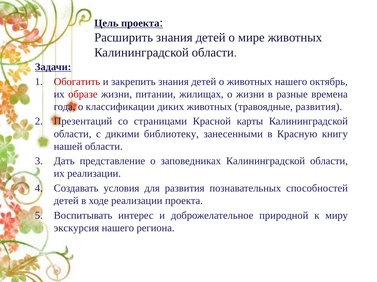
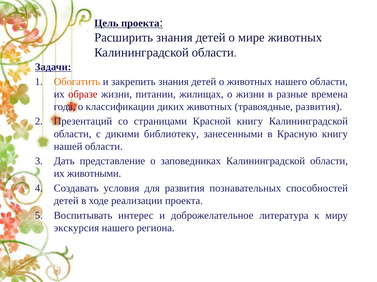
Обогатить colour: red -> orange (77, 82)
нашего октябрь: октябрь -> области (329, 82)
Красной карты: карты -> книгу (250, 122)
их реализации: реализации -> животными (94, 174)
природной: природной -> литература (284, 216)
